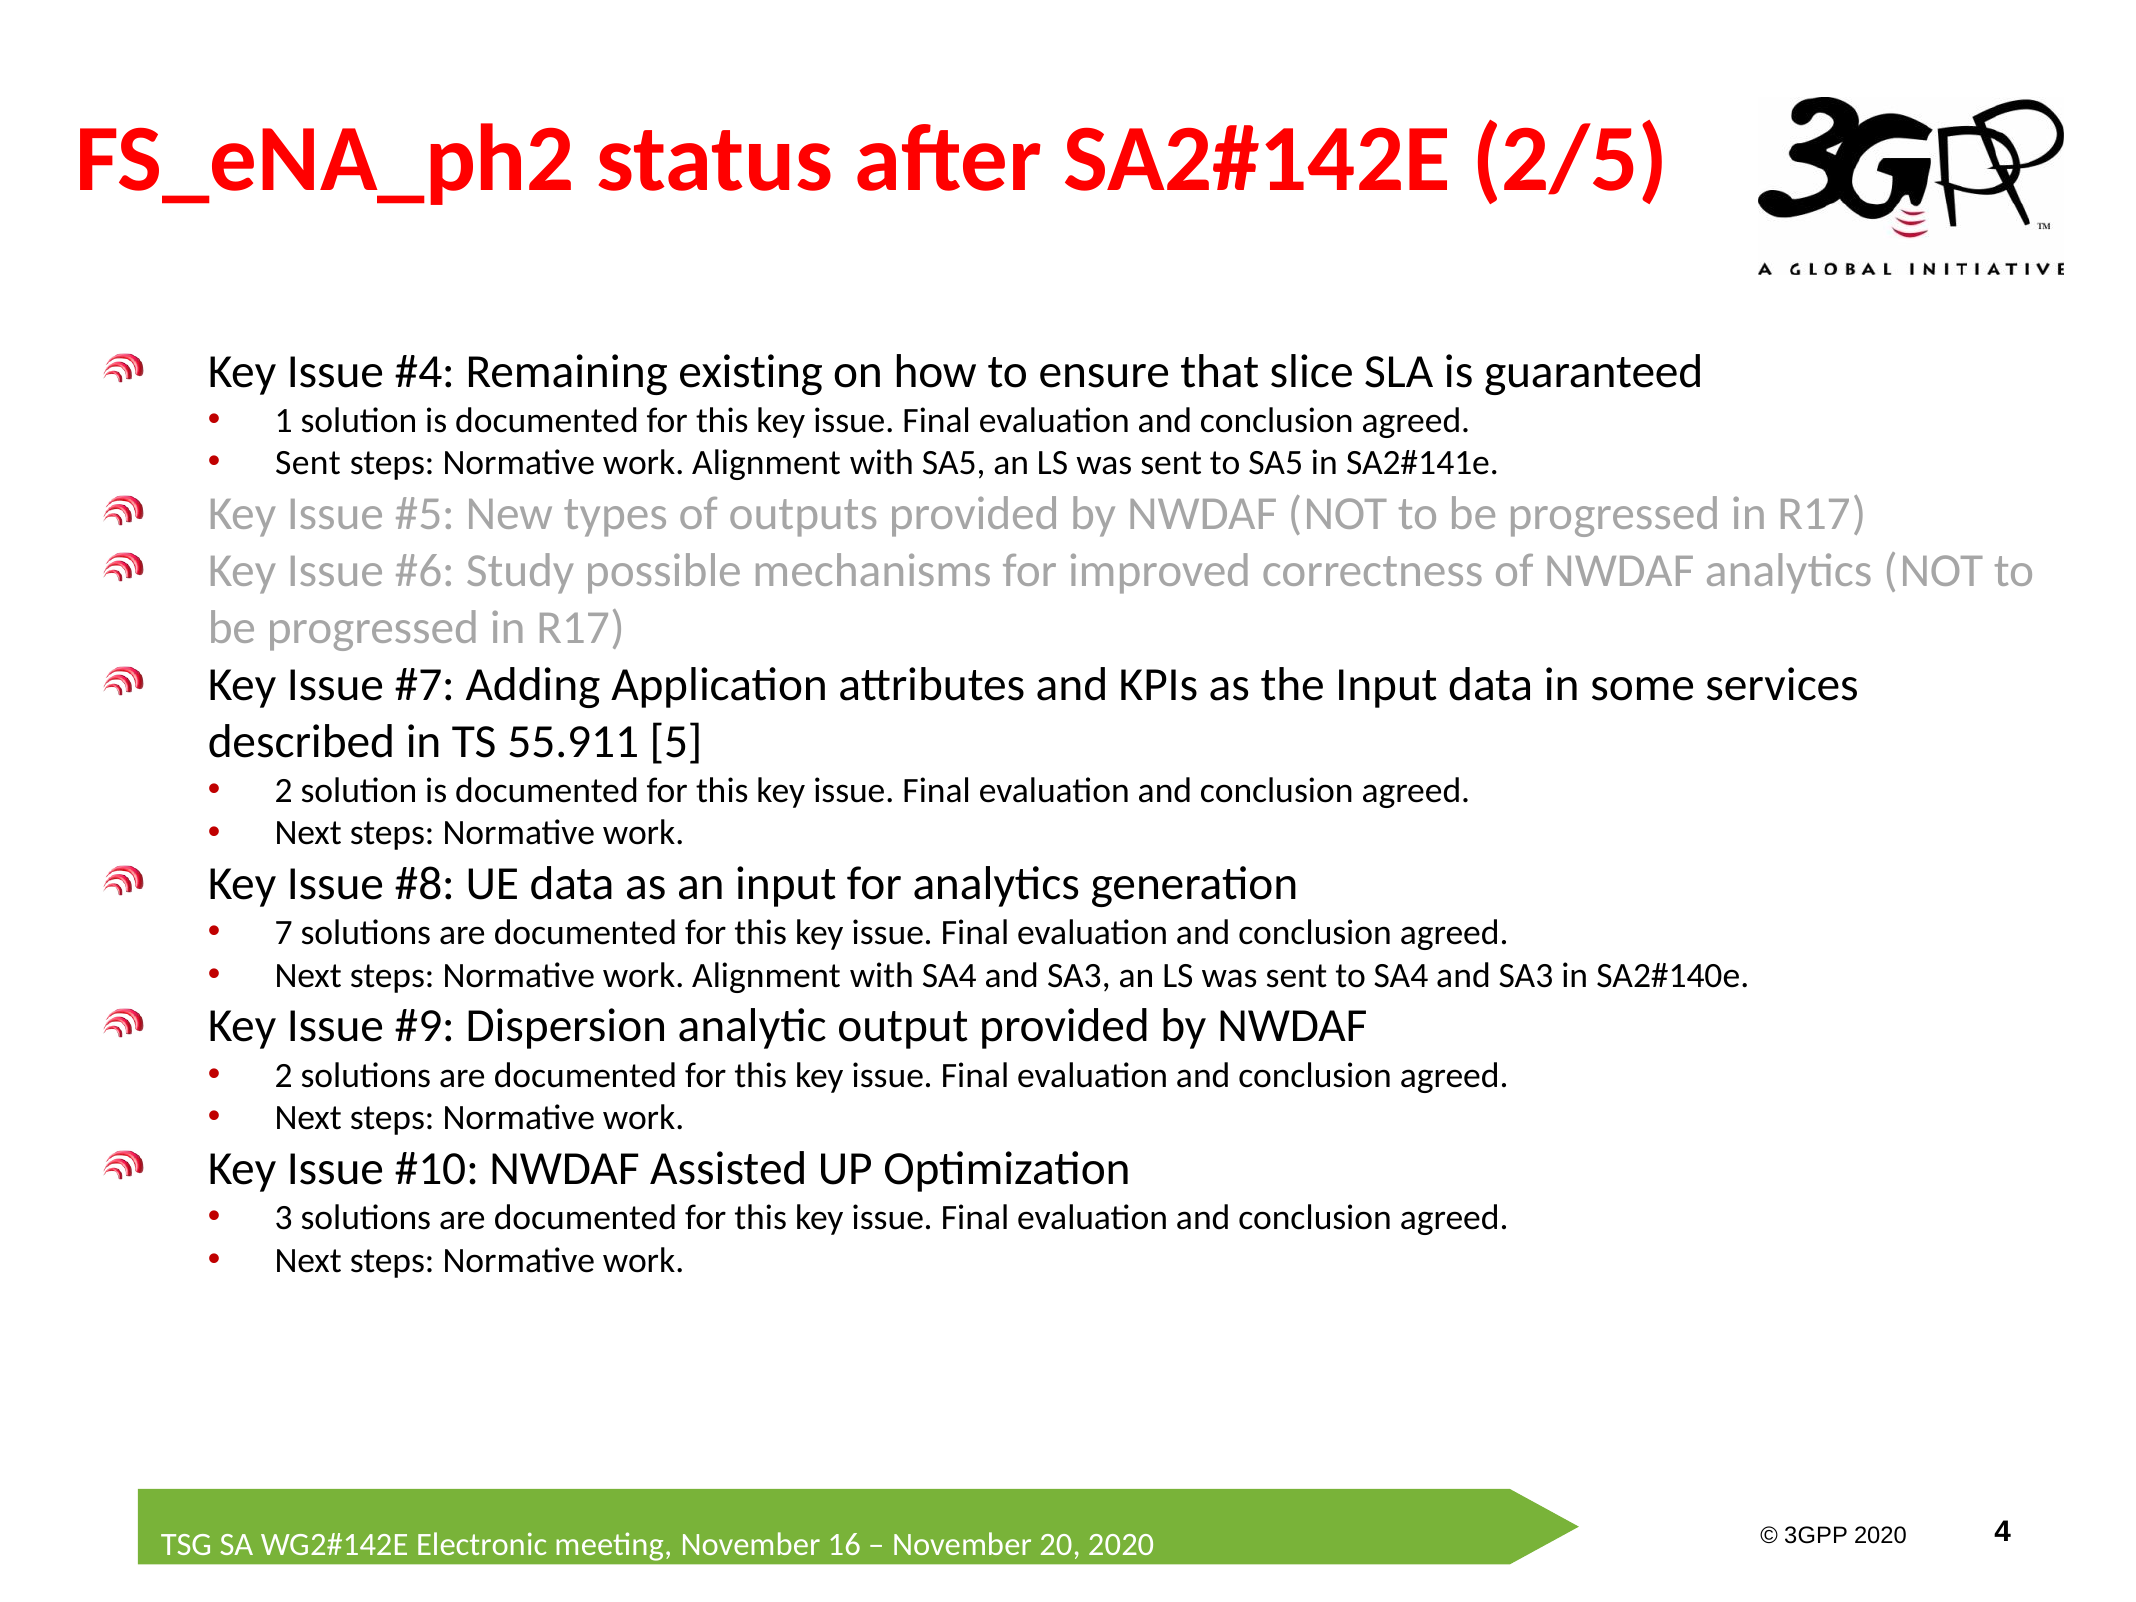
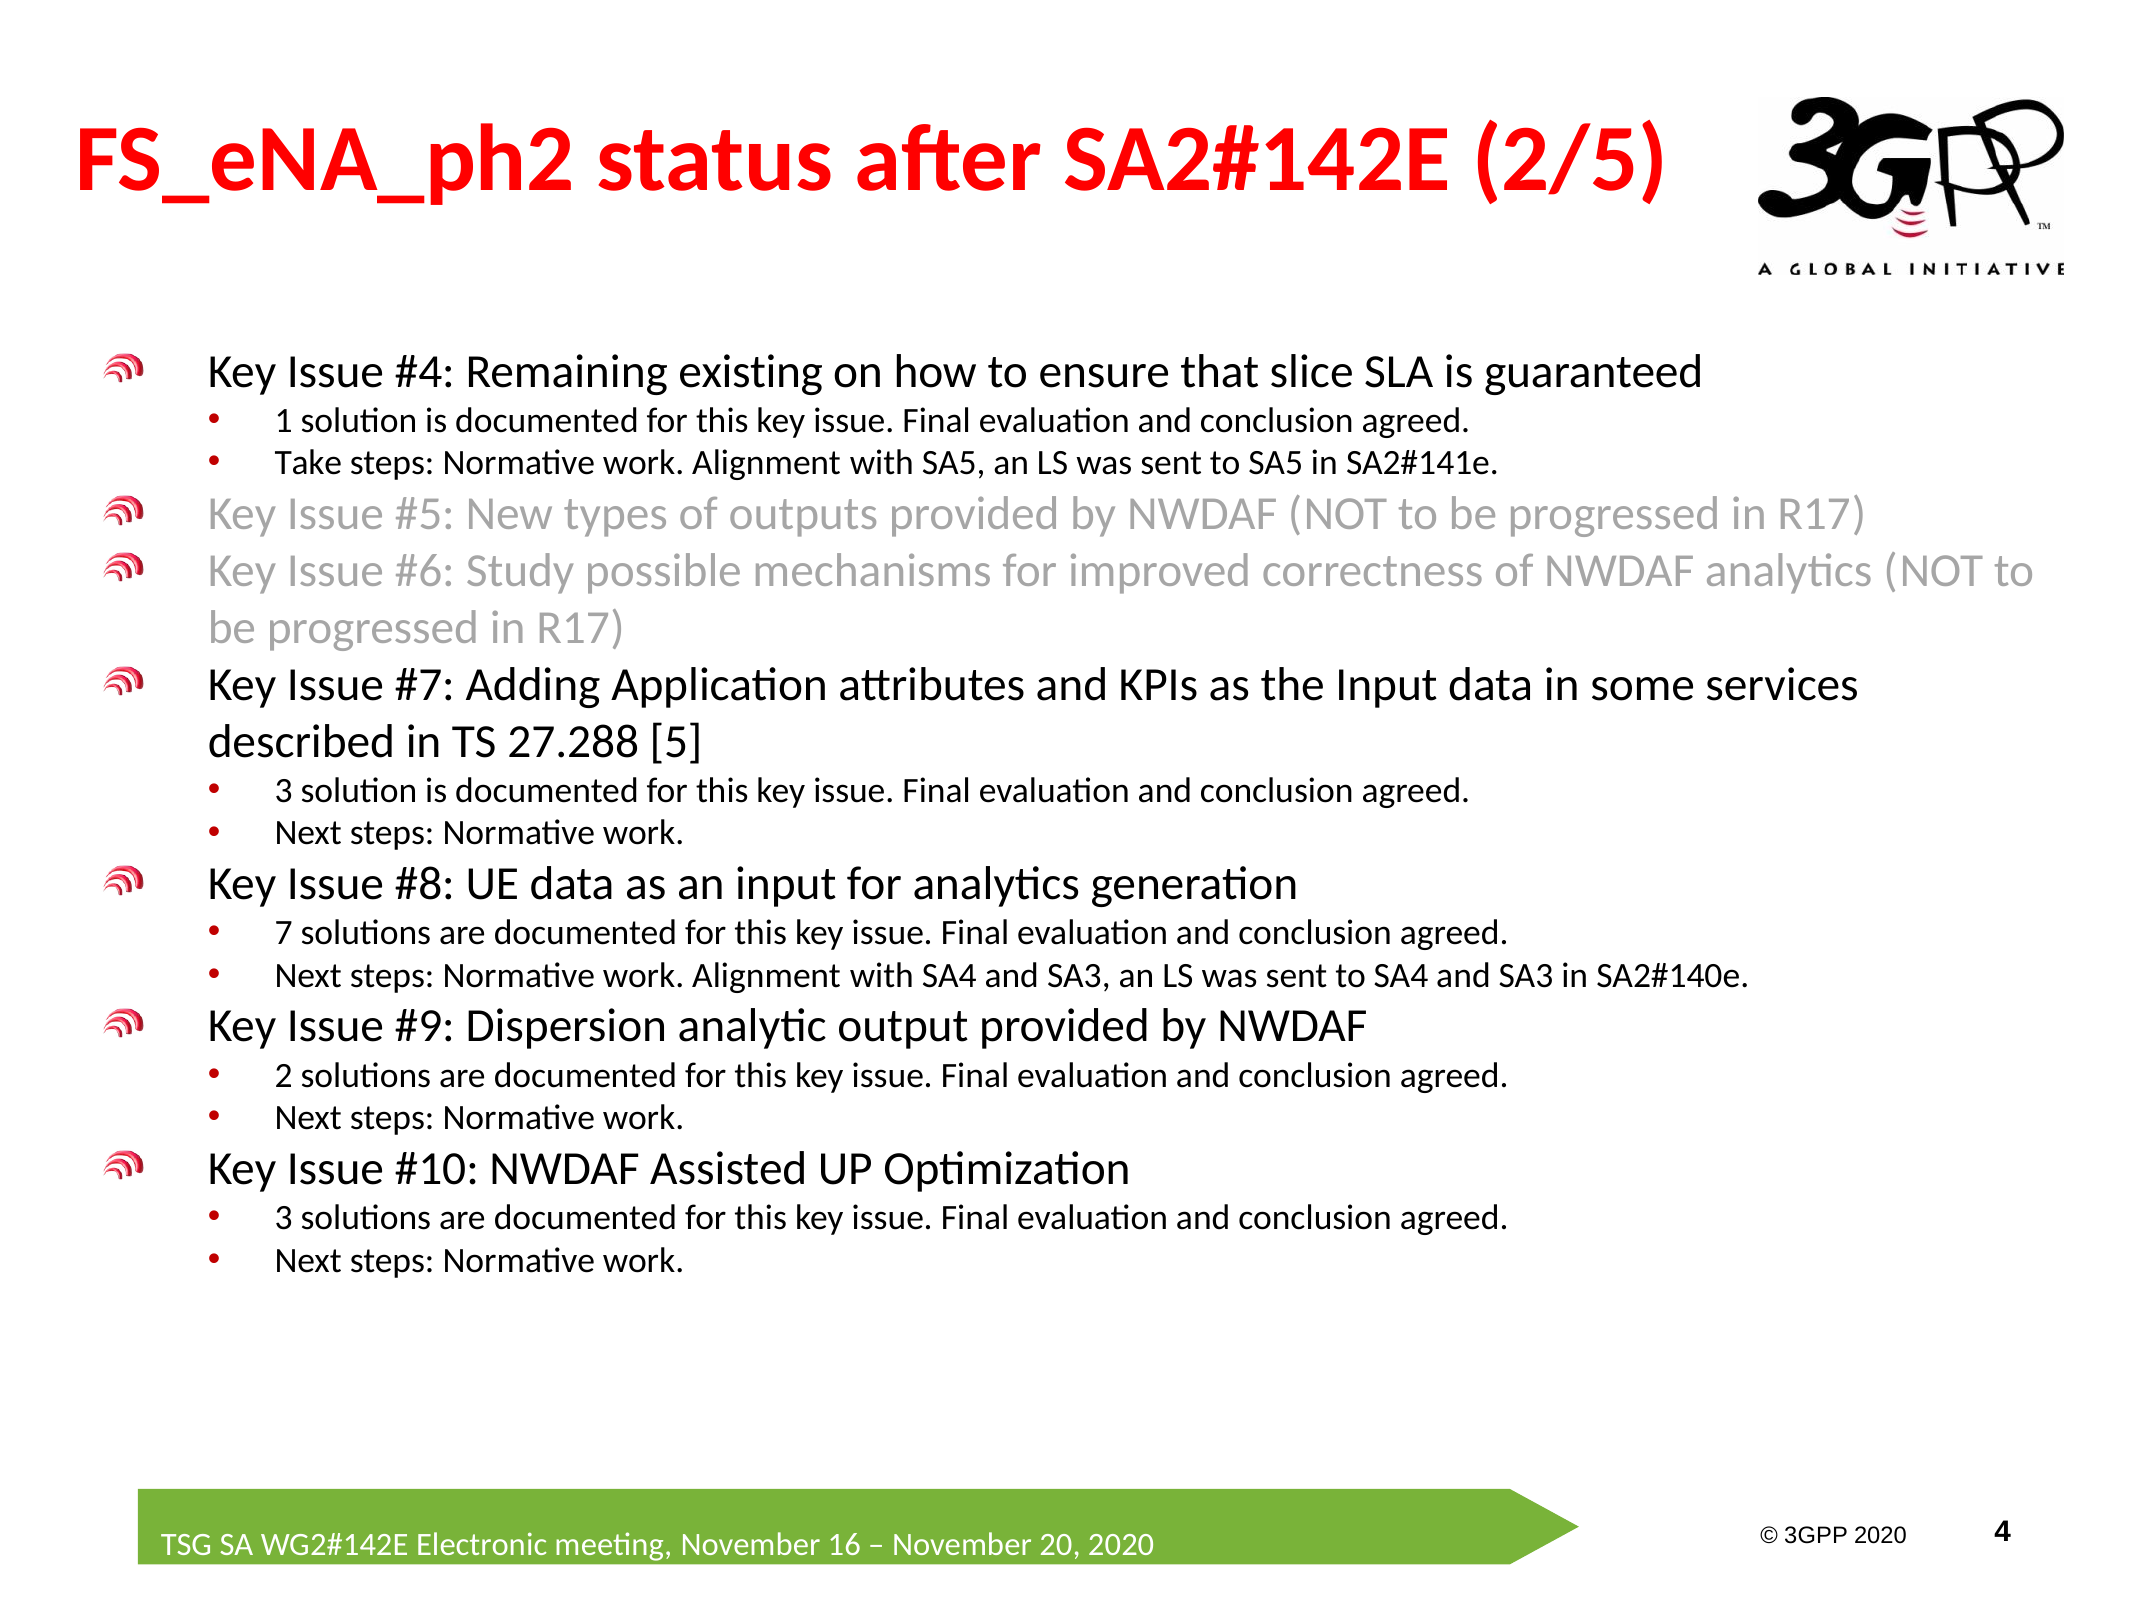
Sent: Sent -> Take (308, 463)
55.911: 55.911 -> 27.288 (573, 742)
2: 2 -> 3 (284, 791)
